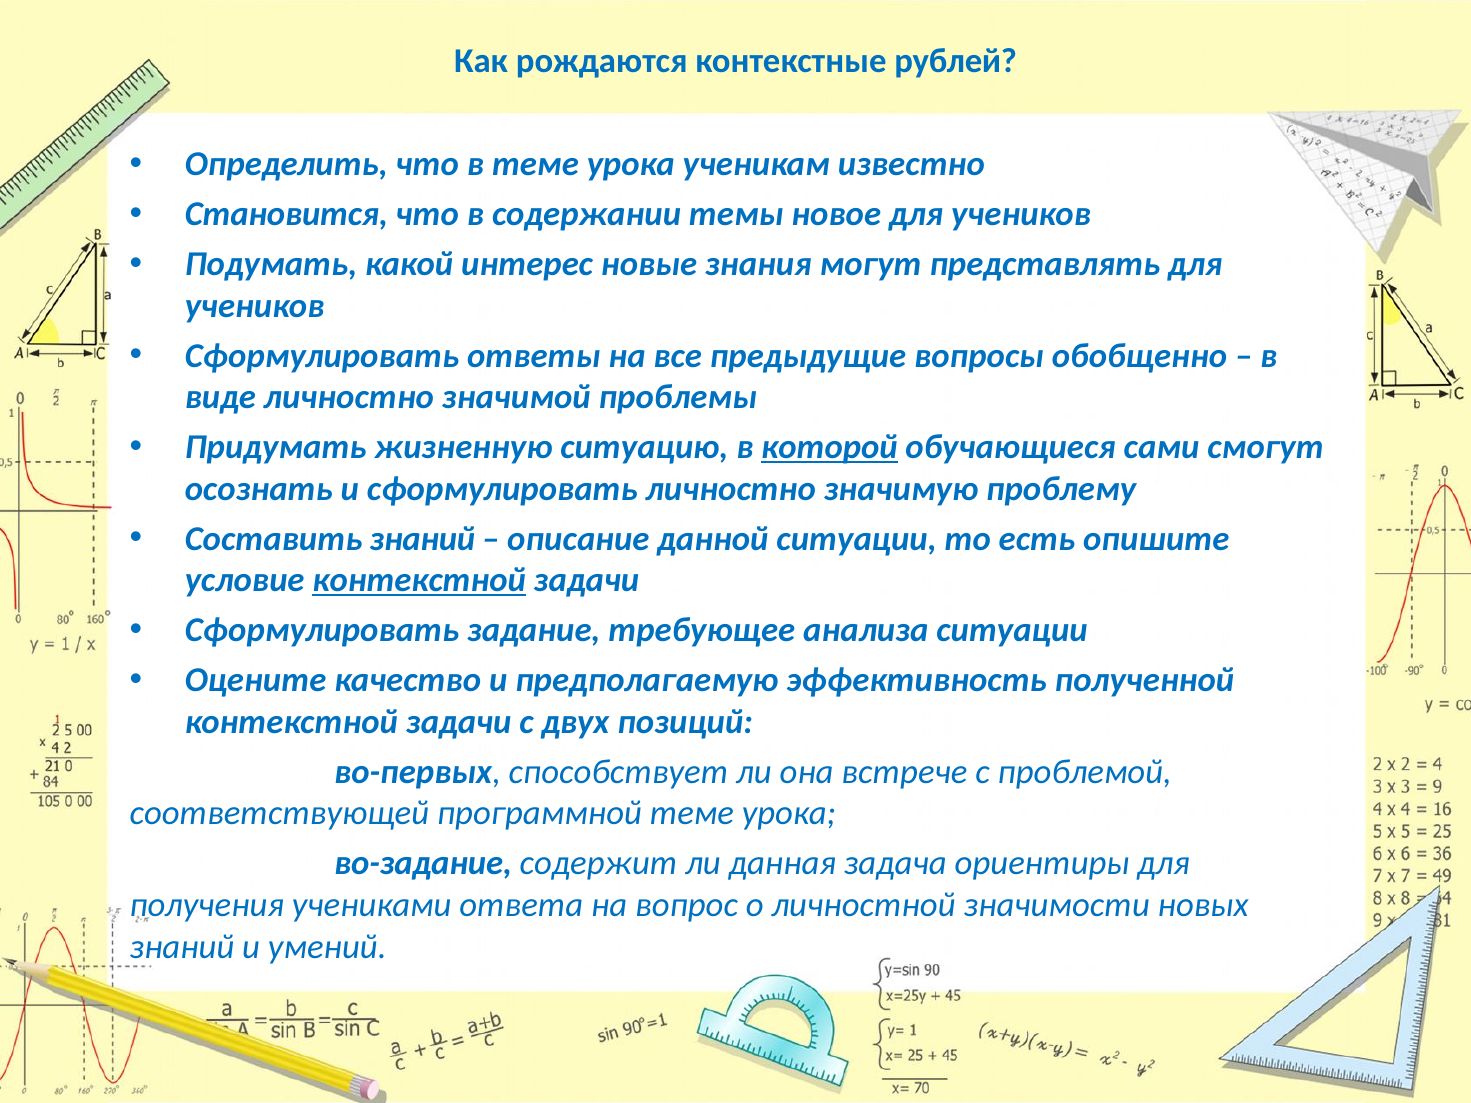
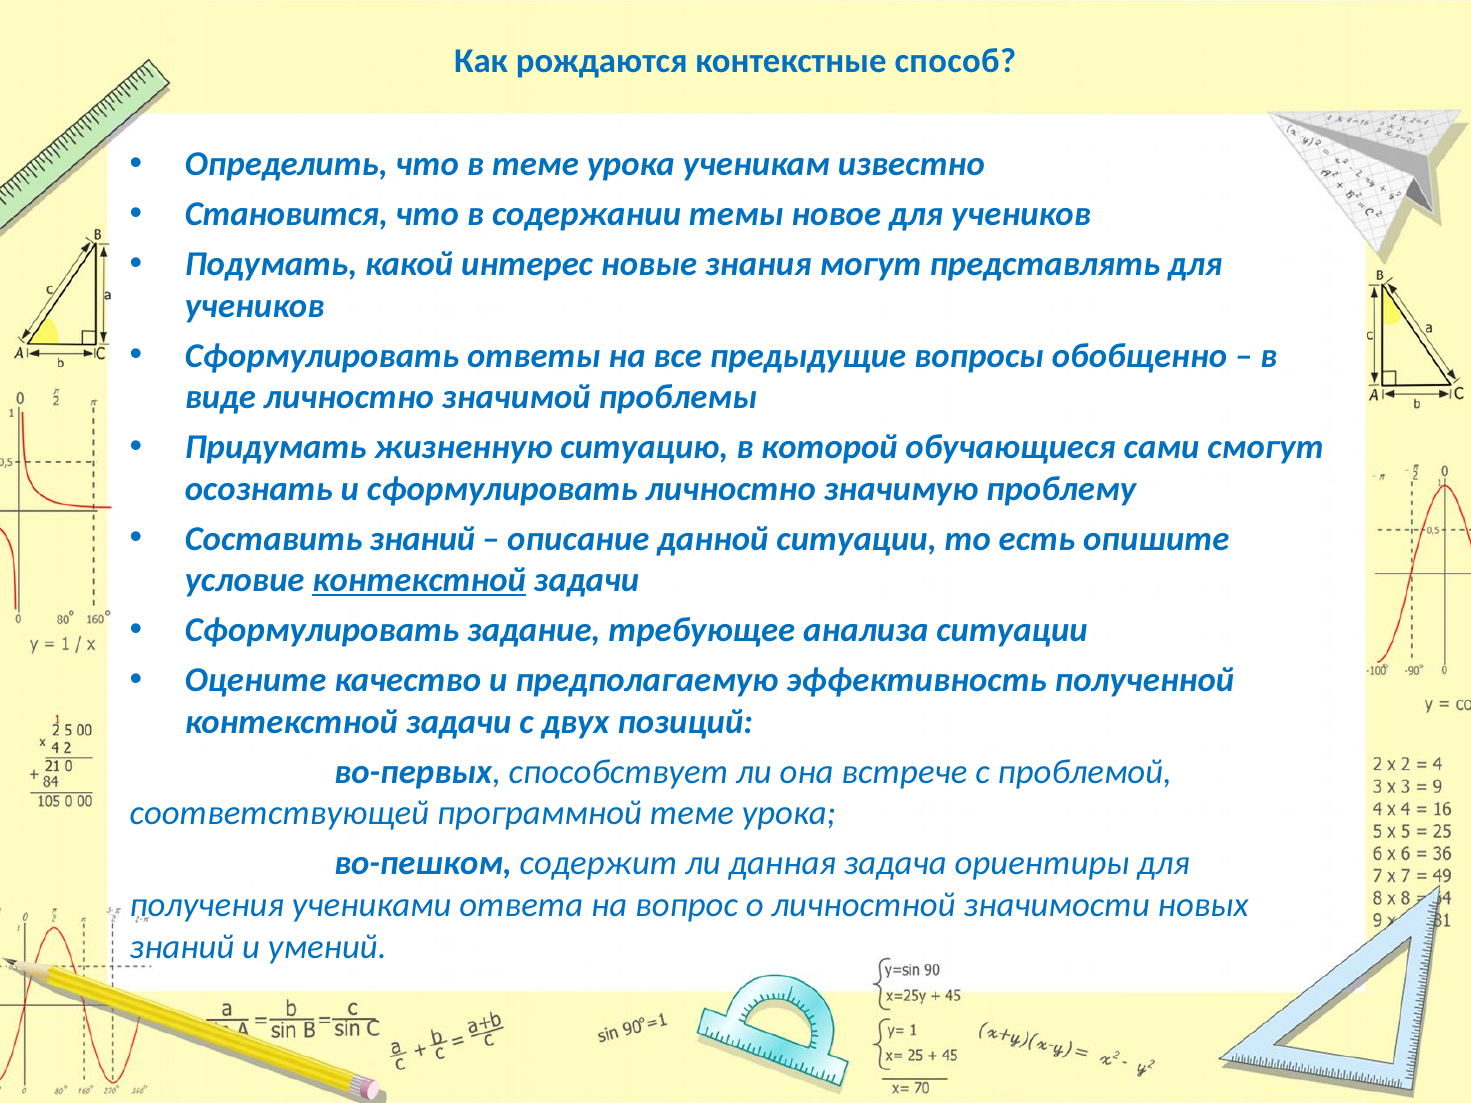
рублей: рублей -> способ (955, 61)
которой underline: present -> none (829, 447)
во-задание: во-задание -> во-пешком (423, 863)
